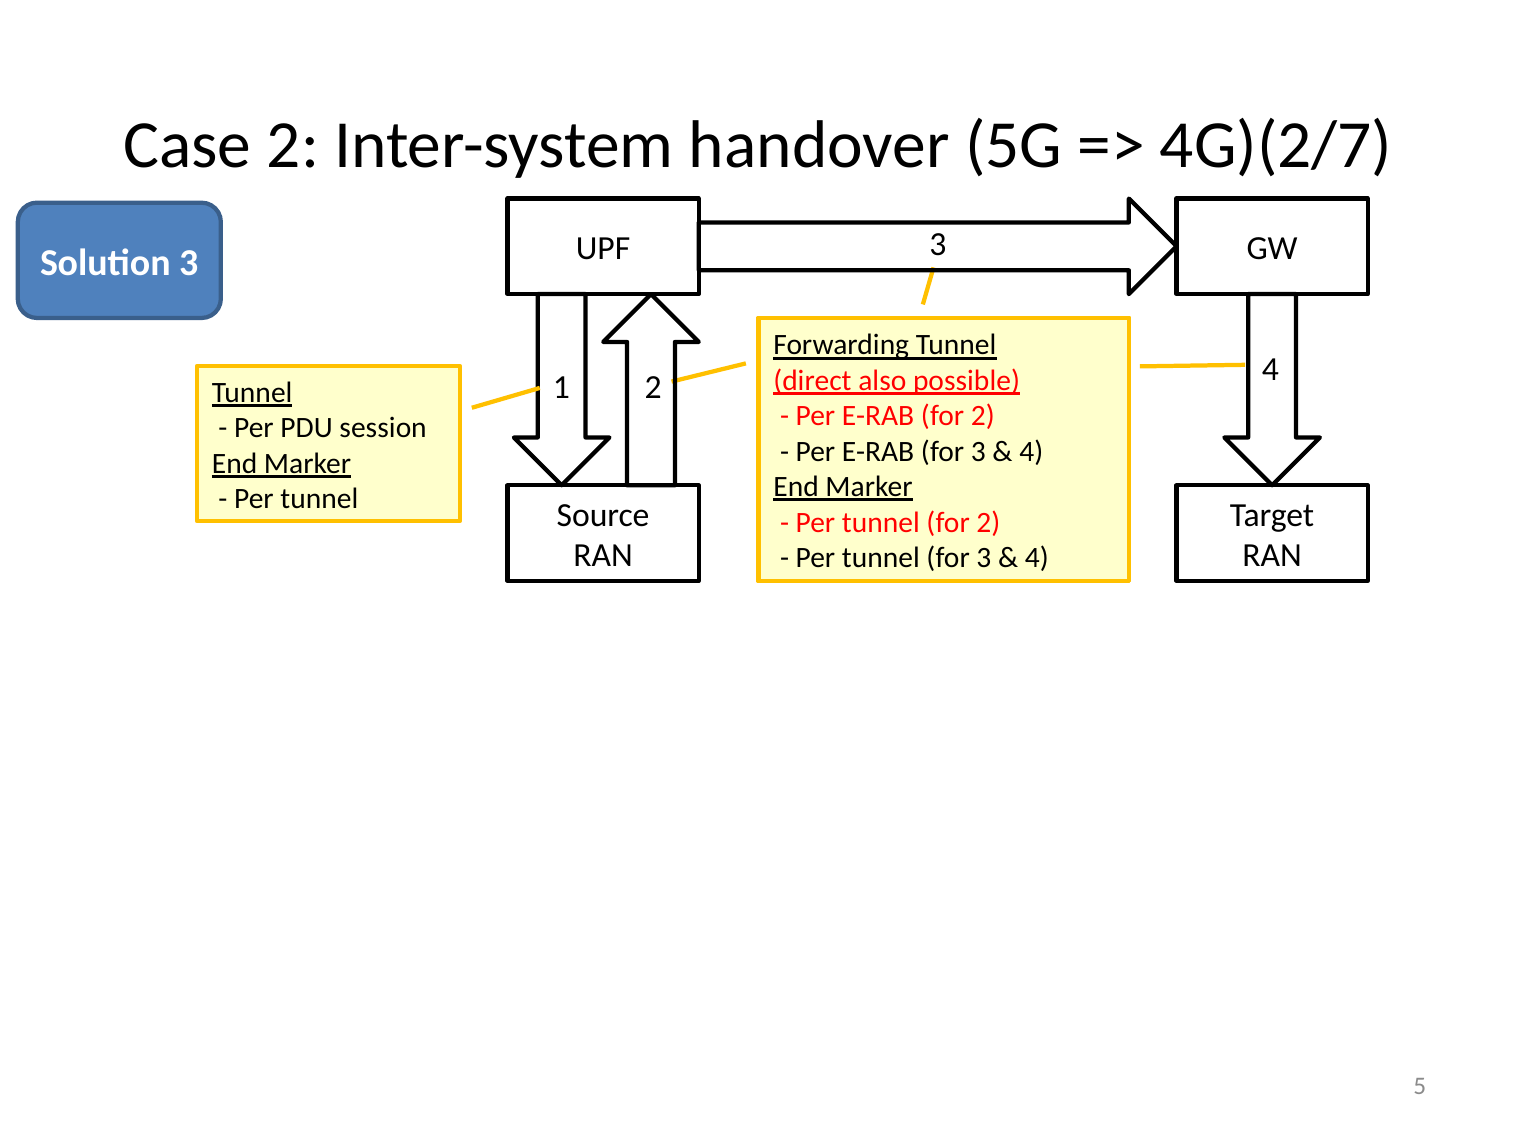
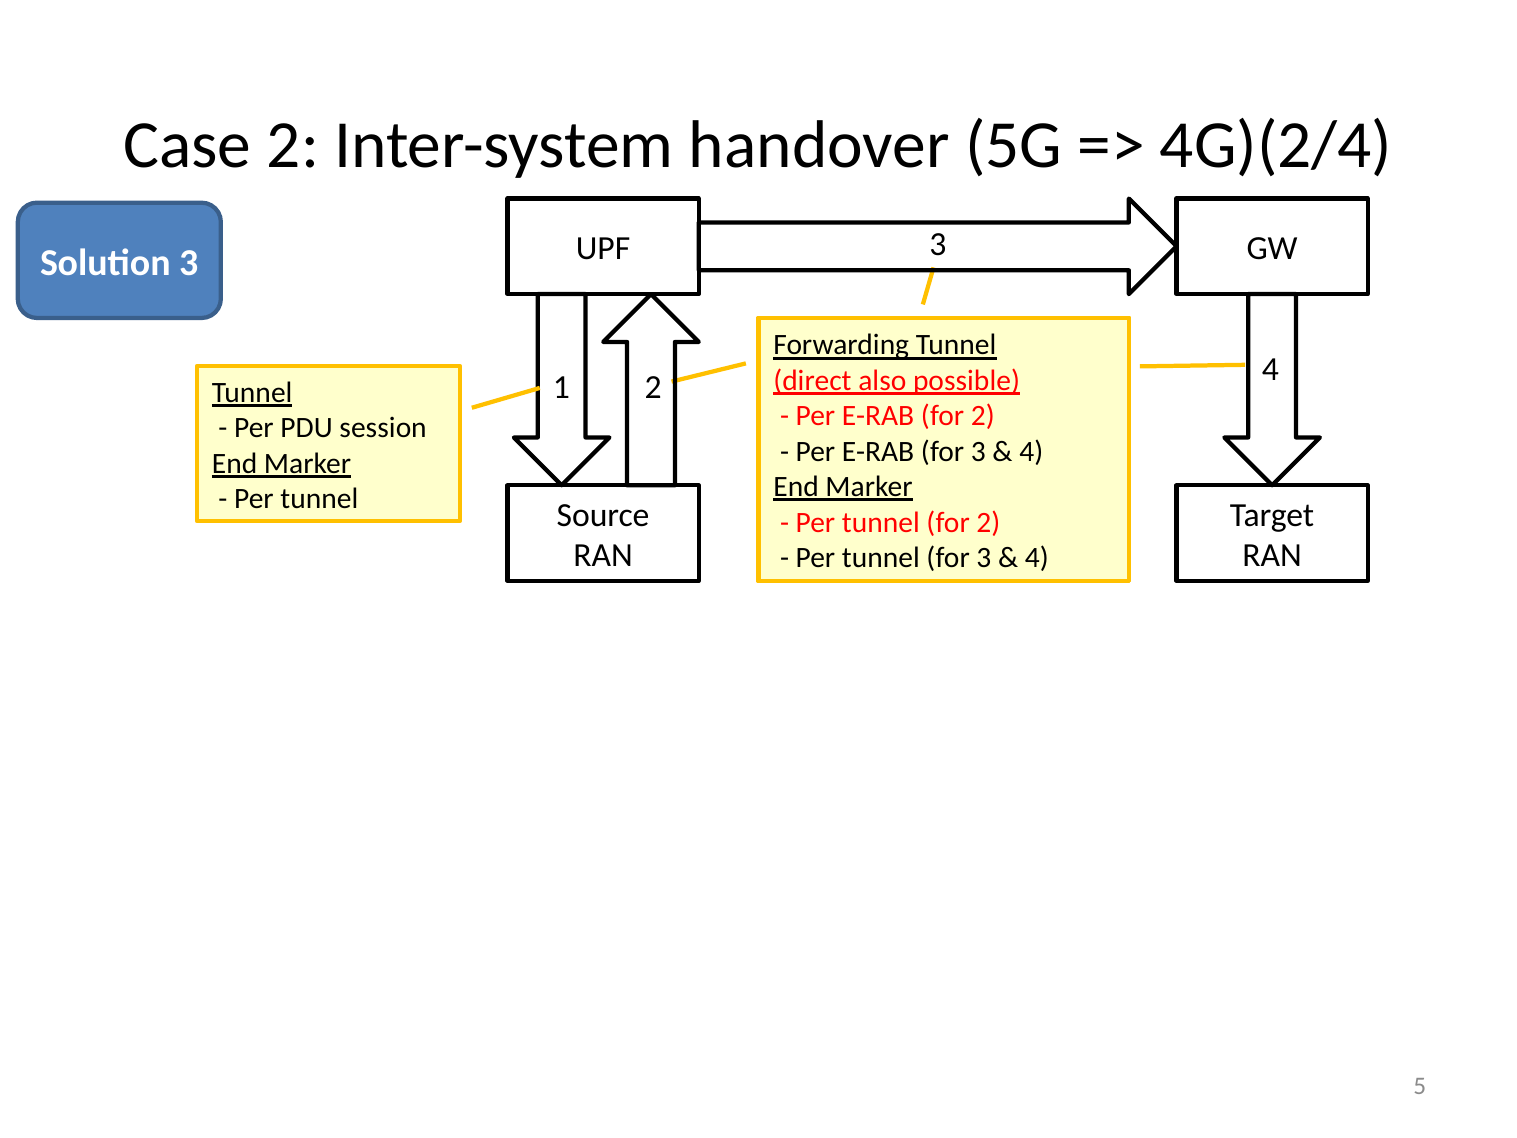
4G)(2/7: 4G)(2/7 -> 4G)(2/4 (1276, 145)
